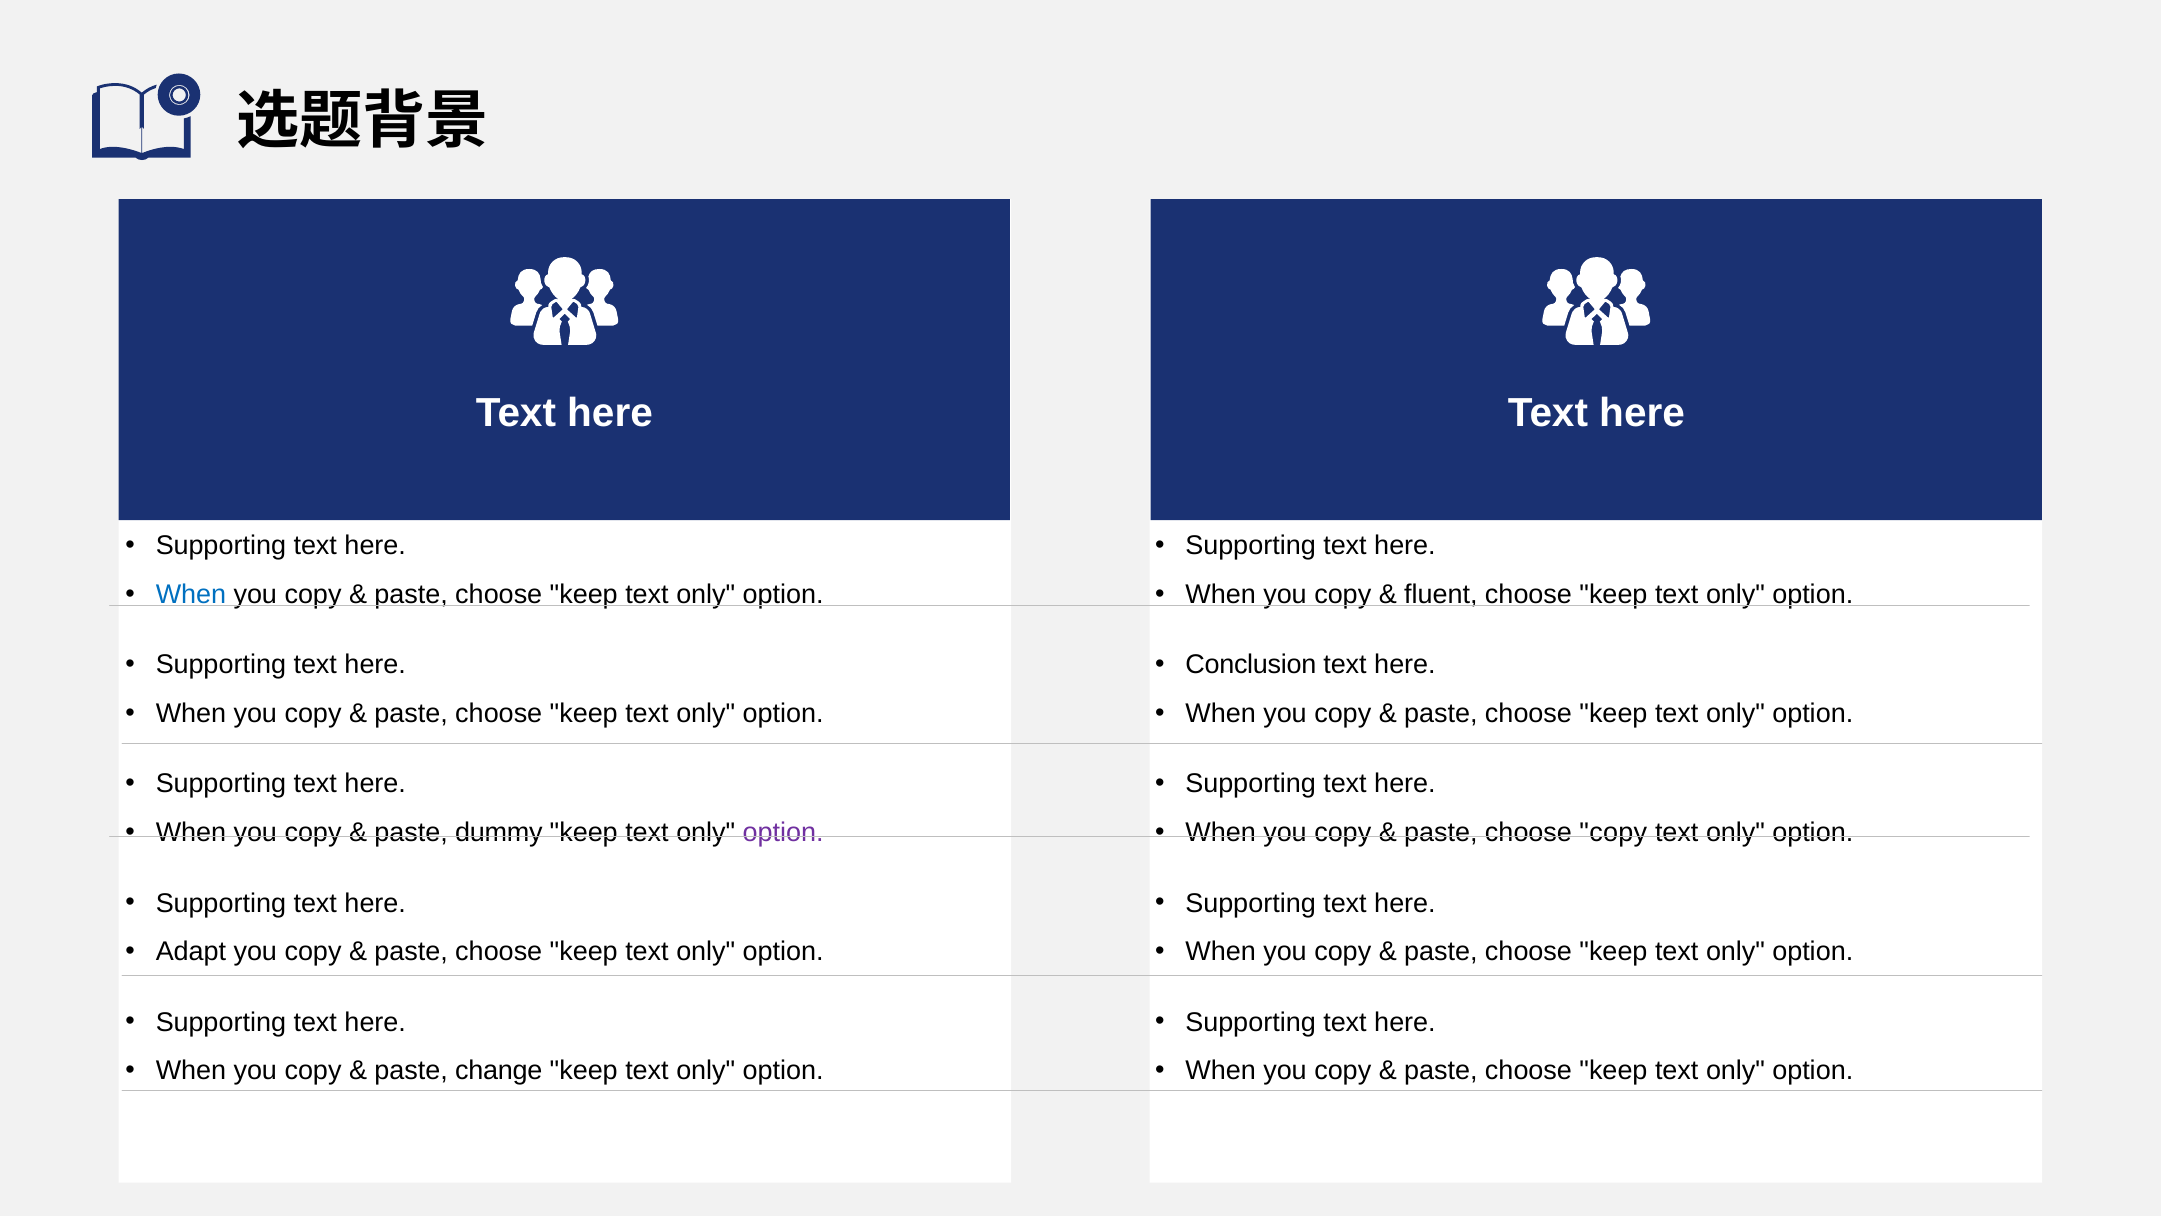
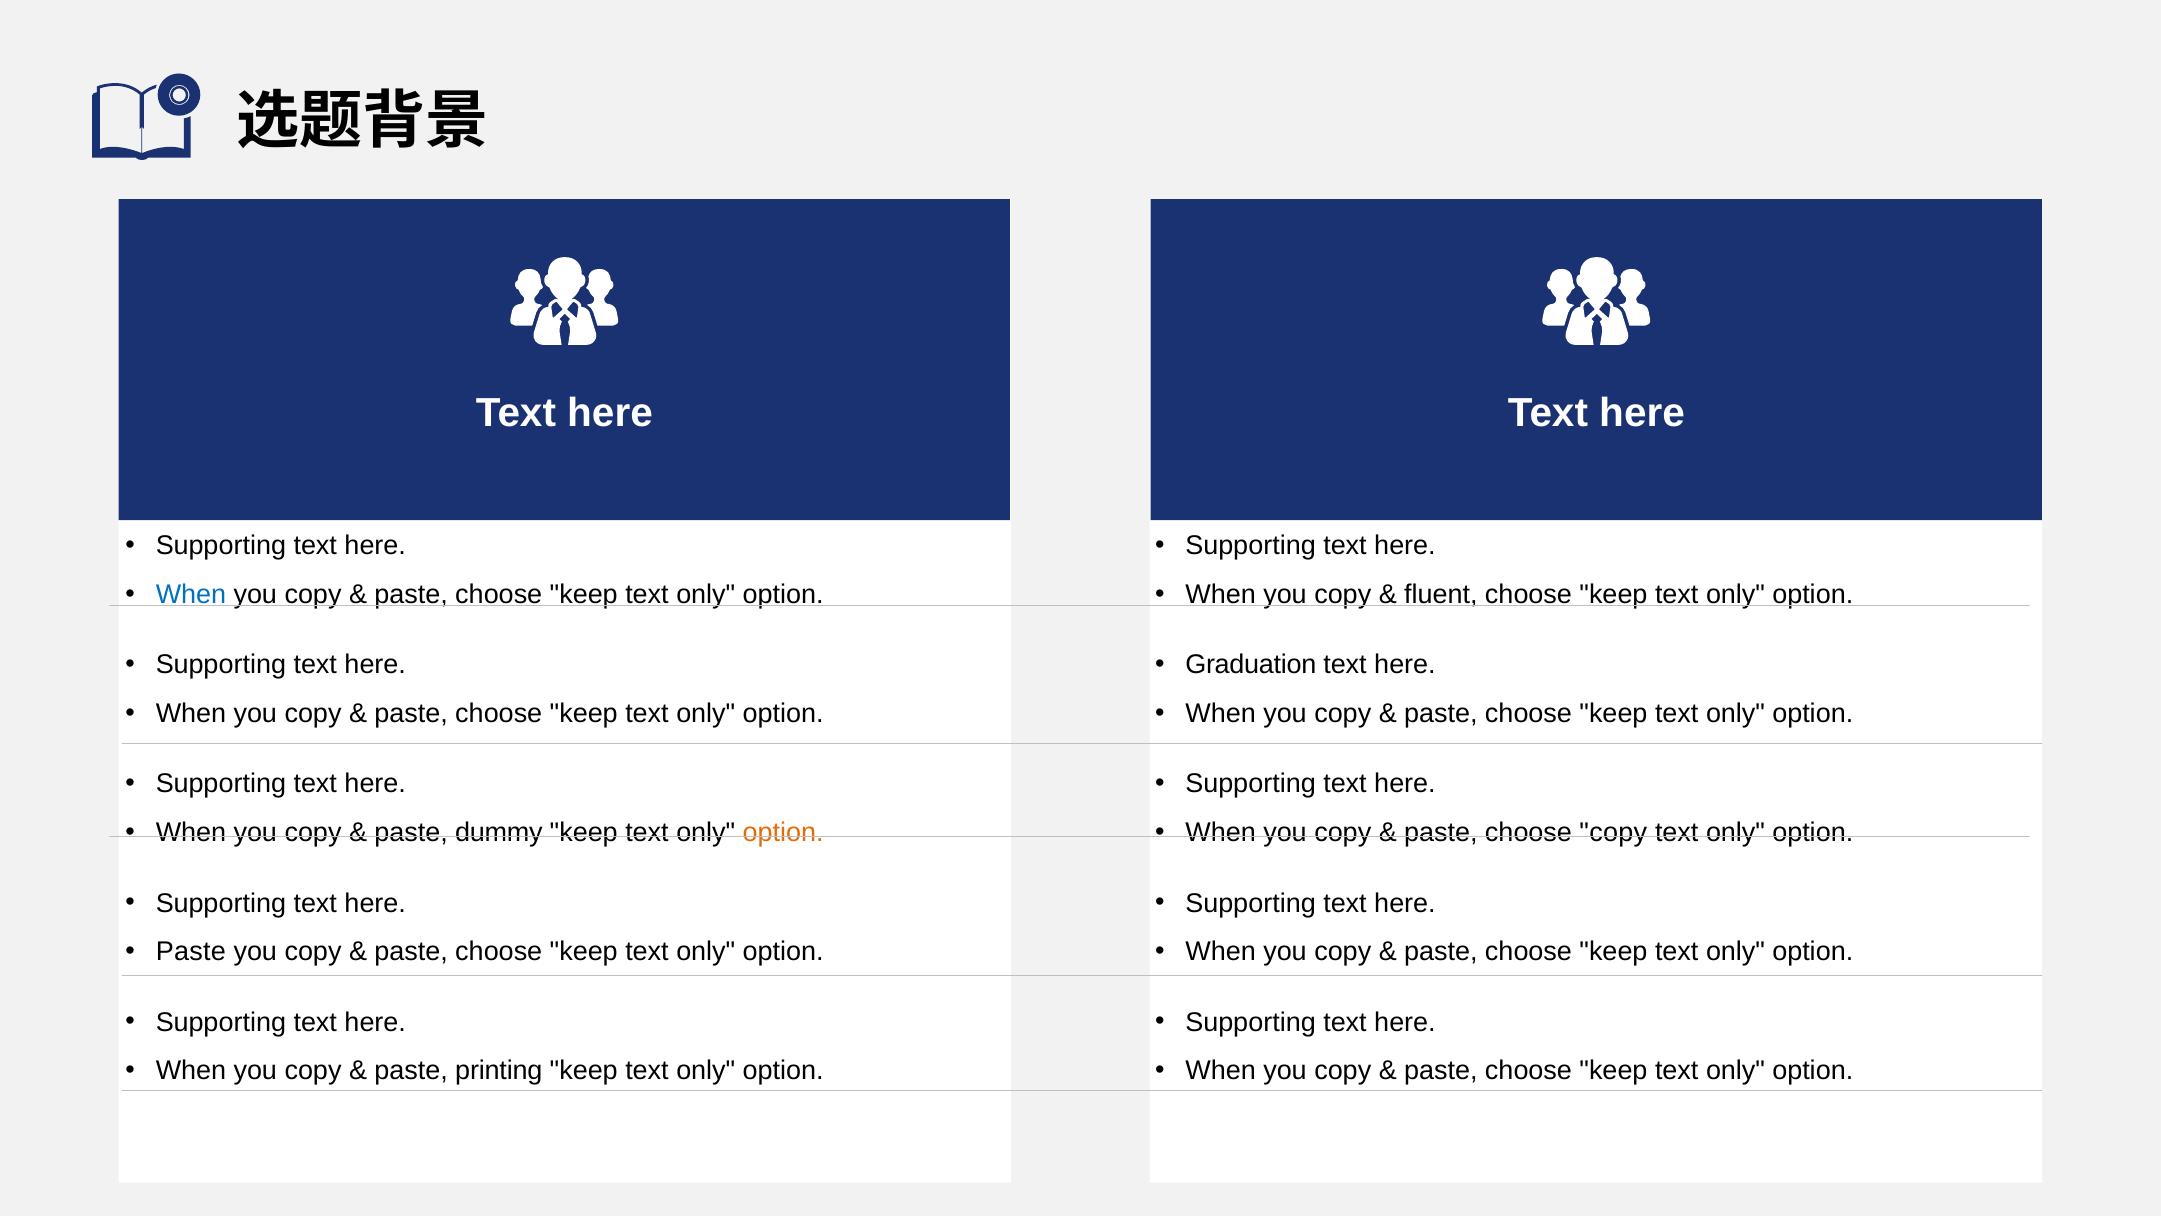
Conclusion: Conclusion -> Graduation (1251, 665)
option colour: purple -> orange (783, 832)
Adapt: Adapt -> Paste (191, 951)
change: change -> printing (499, 1070)
